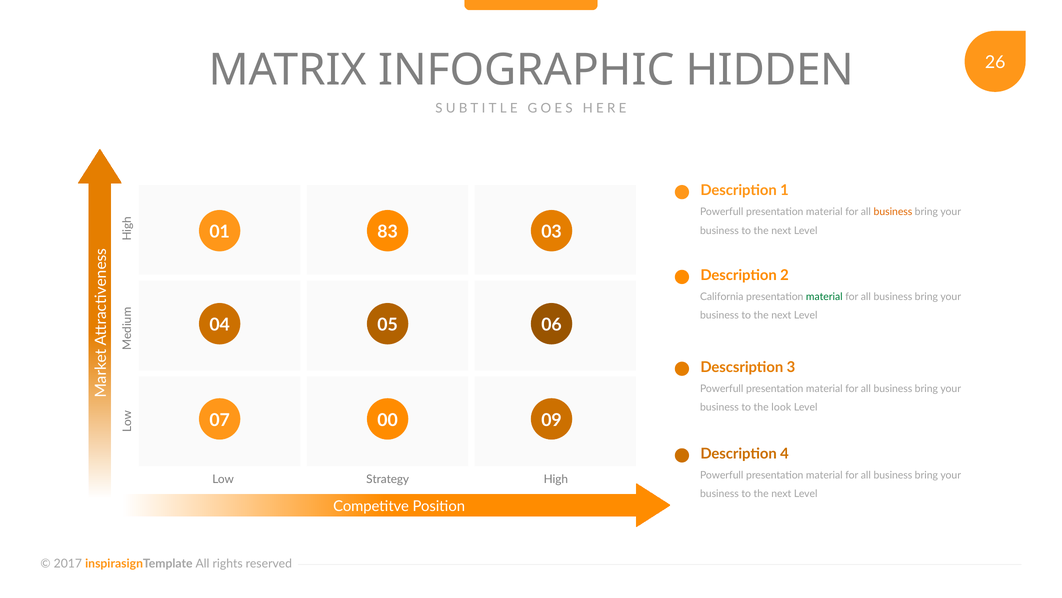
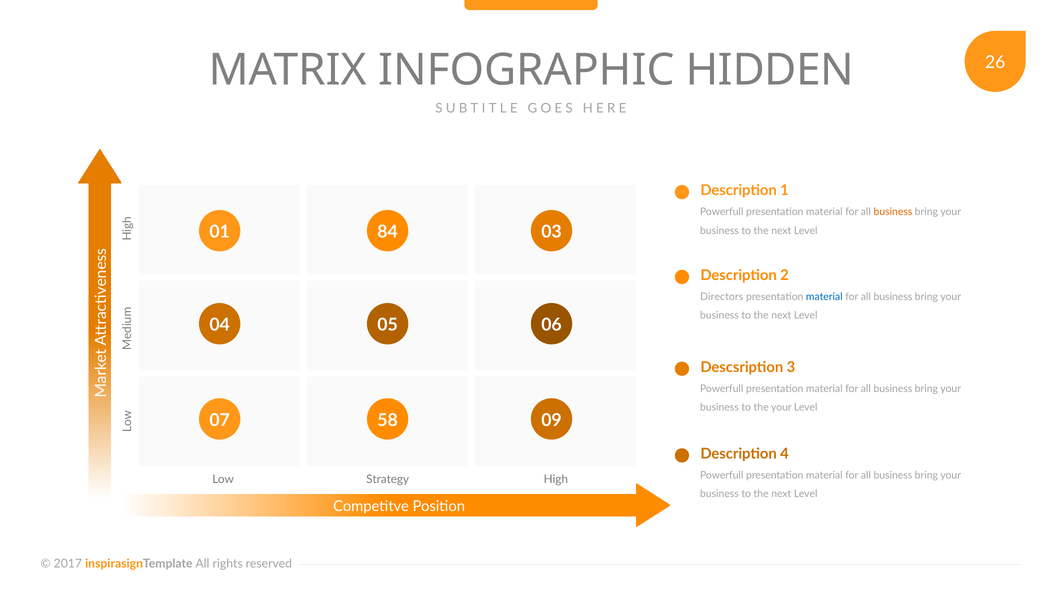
83: 83 -> 84 (388, 232)
California: California -> Directors (722, 297)
material colour: green -> blue (824, 297)
the look: look -> your (781, 407)
00: 00 -> 58 (388, 420)
